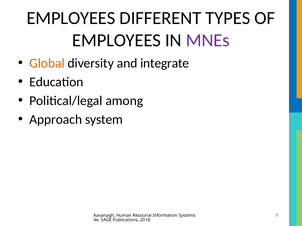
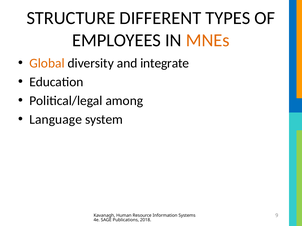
EMPLOYEES: EMPLOYEES -> STRUCTURE (71, 18)
MNEs colour: purple -> orange (208, 40)
Approach: Approach -> Language (56, 120)
